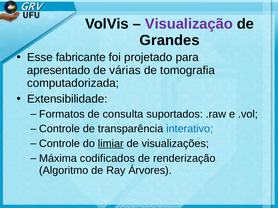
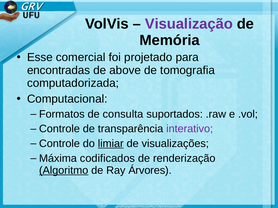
Grandes: Grandes -> Memória (170, 40)
fabricante: fabricante -> comercial (81, 57)
apresentado: apresentado -> encontradas (59, 70)
várias: várias -> above (125, 70)
Extensibilidade: Extensibilidade -> Computacional (67, 99)
interativo colour: blue -> purple (190, 129)
Algoritmo underline: none -> present (64, 171)
